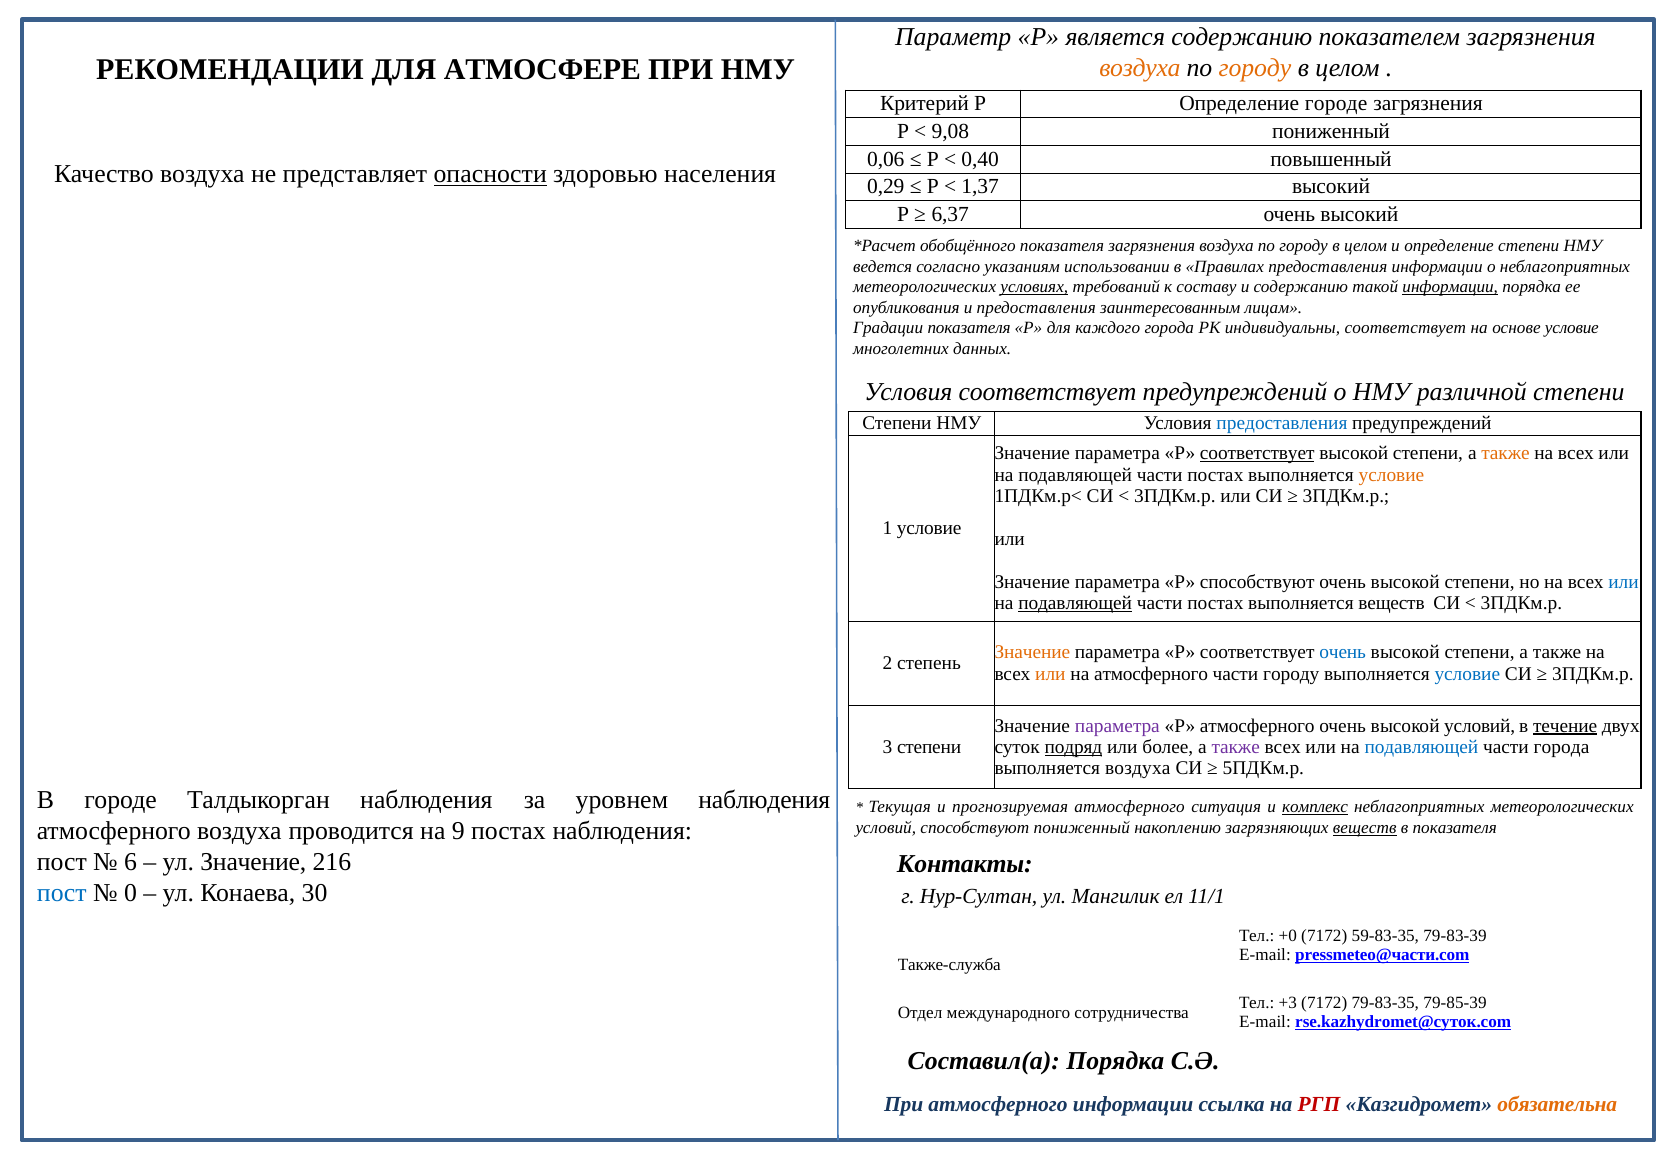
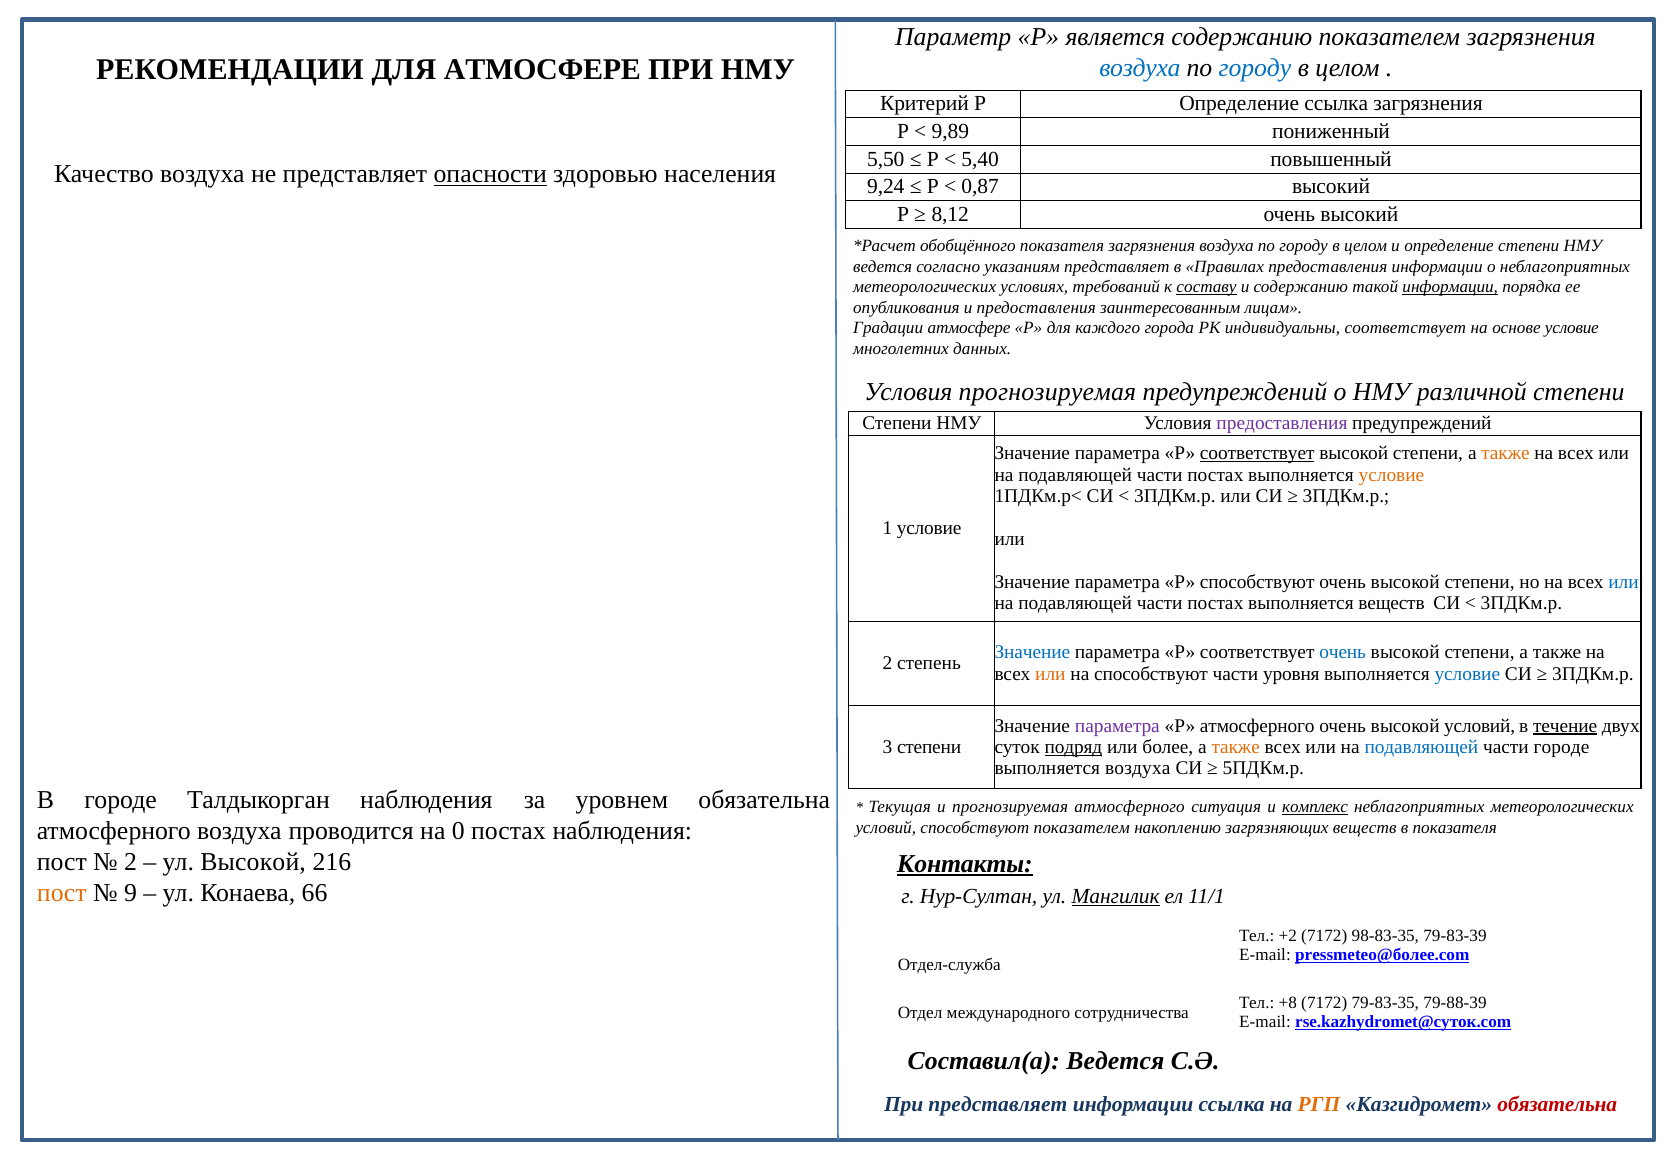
воздуха colour: orange -> blue (1140, 68)
городу colour: orange -> blue (1255, 68)
Определение городе: городе -> ссылка (1336, 104)
9,08: 9,08 -> 9,89 (950, 131)
0,06: 0,06 -> 5,50 (886, 159)
0,40: 0,40 -> 5,40 (980, 159)
0,29: 0,29 -> 9,24 (886, 187)
1,37: 1,37 -> 0,87 (980, 187)
6,37: 6,37 -> 8,12 (950, 214)
указаниям использовании: использовании -> представляет (1117, 267)
условиях underline: present -> none (1034, 287)
составу underline: none -> present (1207, 287)
Градации показателя: показателя -> атмосфере (969, 328)
Условия соответствует: соответствует -> прогнозируемая (1047, 392)
предоставления colour: blue -> purple (1282, 424)
подавляющей underline: present -> none (1075, 603)
Значение colour: orange -> blue (1032, 653)
на атмосферного: атмосферного -> способствуют (1151, 674)
части городу: городу -> уровня (1291, 674)
также colour: purple -> orange (1236, 747)
части города: города -> городе (1562, 747)
уровнем наблюдения: наблюдения -> обязательна (764, 800)
9: 9 -> 0 (458, 831)
способствуют пониженный: пониженный -> показателем (1082, 828)
веществ underline: present -> none (1365, 828)
6: 6 -> 2 (131, 862)
ул Значение: Значение -> Высокой (253, 862)
Контакты underline: none -> present (965, 864)
пост colour: blue -> orange (62, 893)
0: 0 -> 9 (131, 893)
30: 30 -> 66 (315, 893)
Мангилик underline: none -> present (1116, 897)
+0: +0 -> +2 (1288, 936)
59-83-35: 59-83-35 -> 98-83-35 (1385, 936)
pressmeteo@части.com: pressmeteo@части.com -> pressmeteo@более.com (1382, 955)
Также-служба: Также-служба -> Отдел-служба (949, 965)
+3: +3 -> +8 (1288, 1003)
79-85-39: 79-85-39 -> 79-88-39 (1455, 1003)
Составил(а Порядка: Порядка -> Ведется (1115, 1061)
При атмосферного: атмосферного -> представляет (998, 1105)
РГП colour: red -> orange (1319, 1105)
обязательна colour: orange -> red (1557, 1105)
